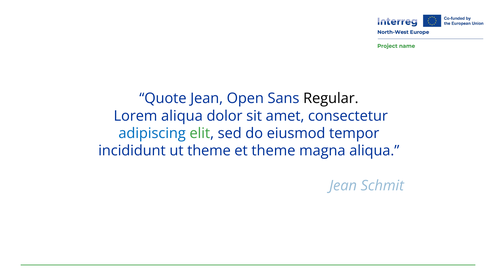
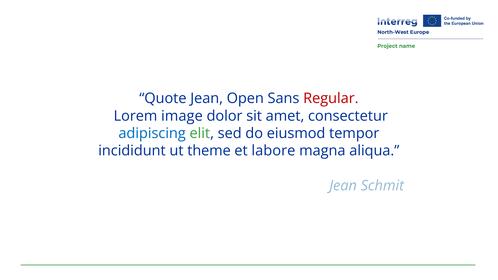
Regular colour: black -> red (331, 99)
Lorem aliqua: aliqua -> image (182, 116)
et theme: theme -> labore (273, 151)
